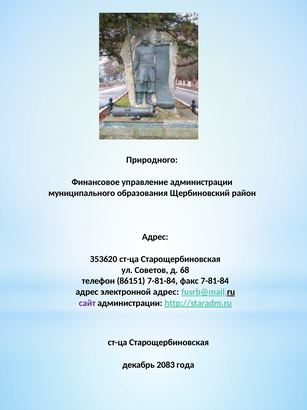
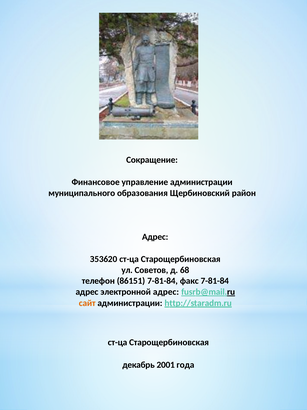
Природного: Природного -> Сокращение (152, 160)
сайт colour: purple -> orange (87, 303)
2083: 2083 -> 2001 (166, 364)
